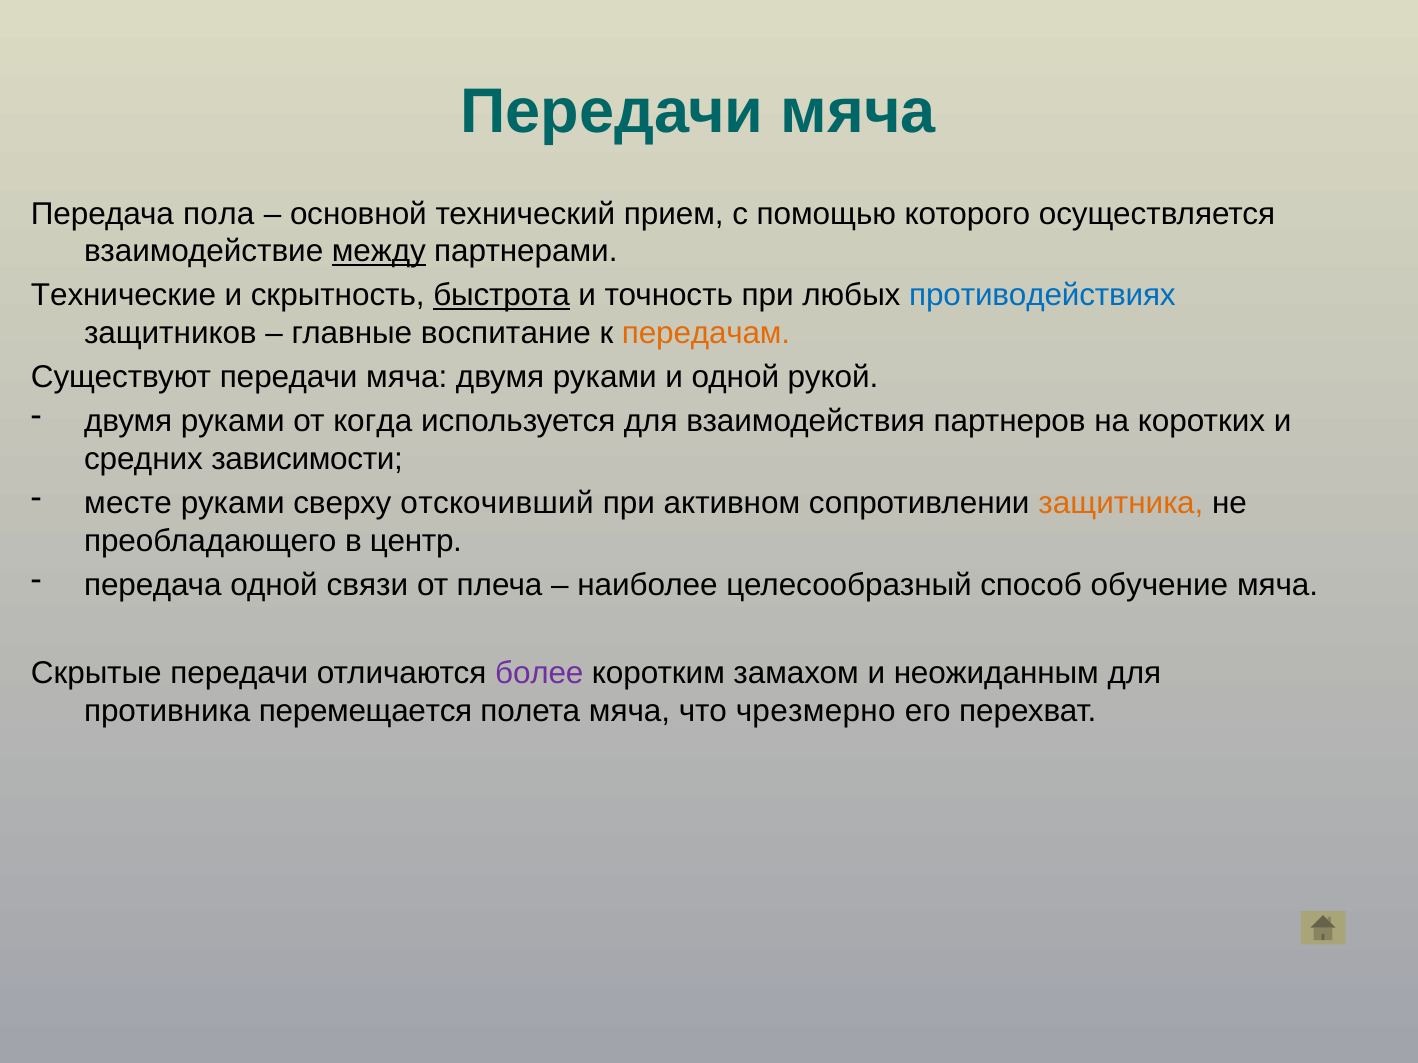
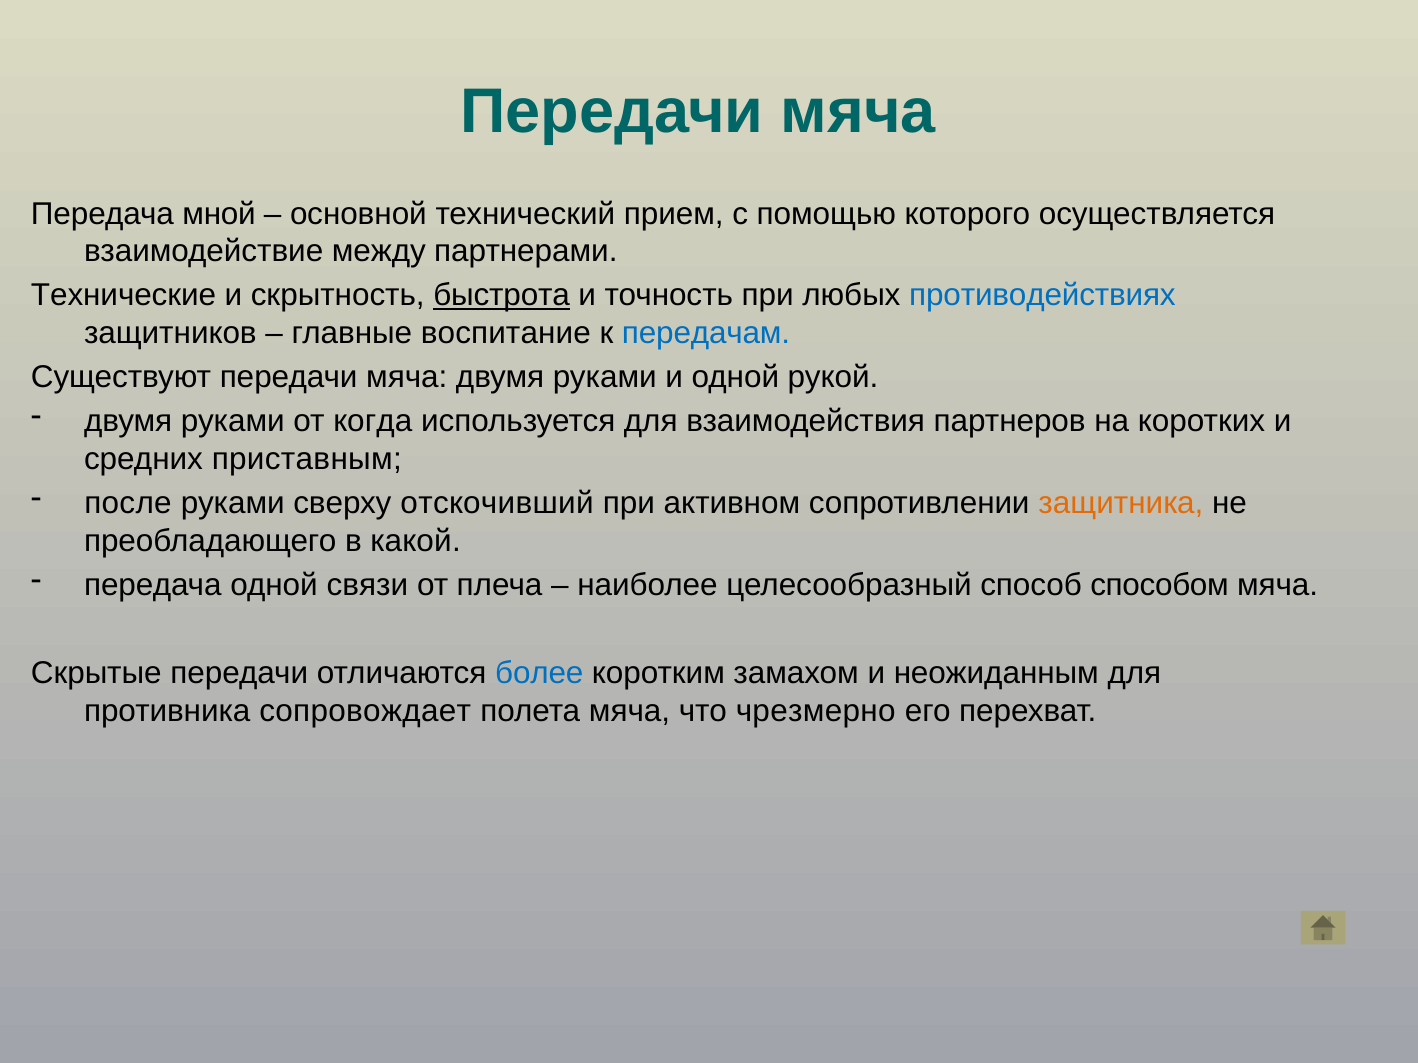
пола: пола -> мной (219, 214)
между underline: present -> none (379, 252)
передачам colour: orange -> blue (706, 334)
зависимости: зависимости -> приставным (307, 460)
месте: месте -> после (128, 504)
центр: центр -> какой (416, 541)
обучение: обучение -> способом (1160, 586)
более colour: purple -> blue (539, 674)
перемещается: перемещается -> сопровождает (365, 712)
